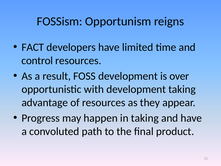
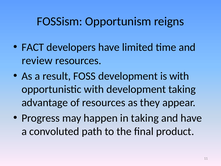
control: control -> review (37, 60)
is over: over -> with (179, 76)
